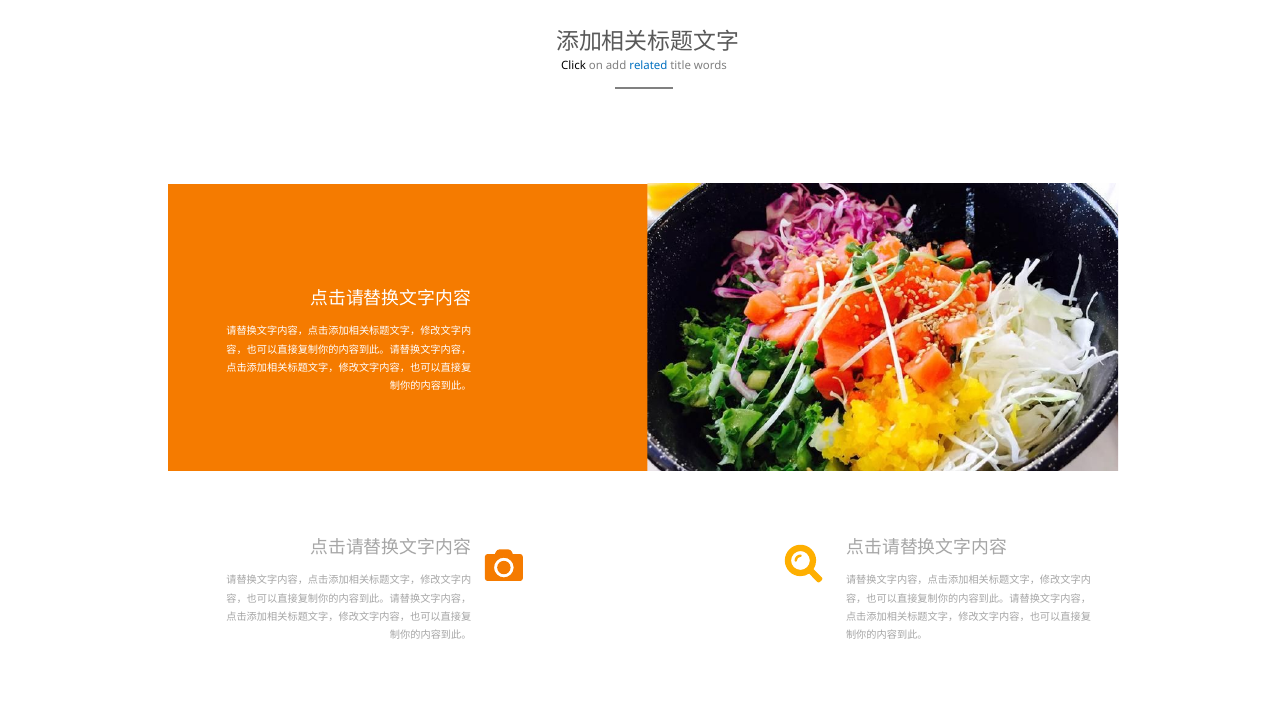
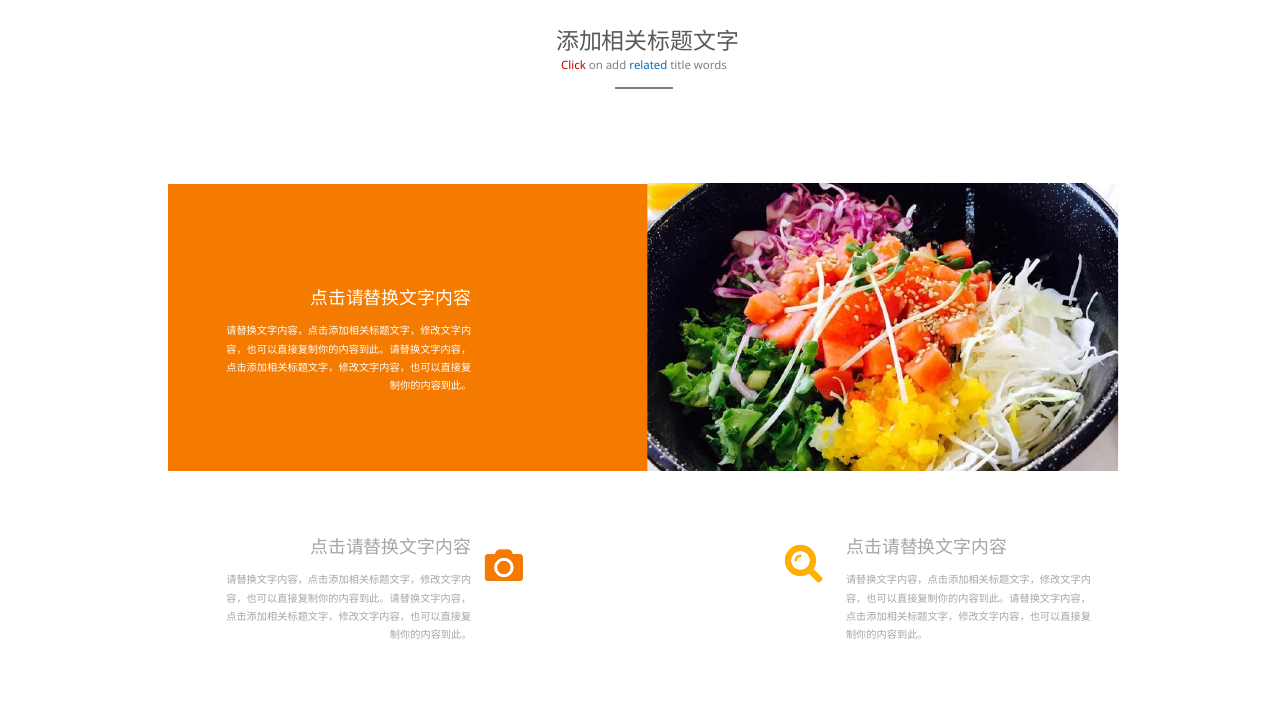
Click colour: black -> red (574, 66)
